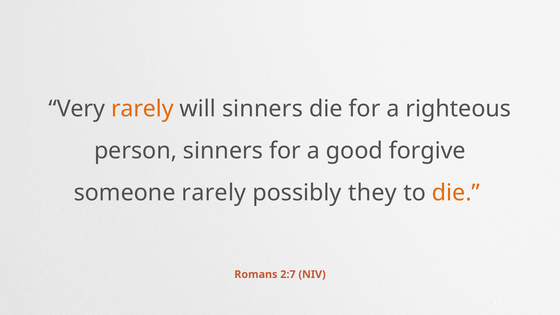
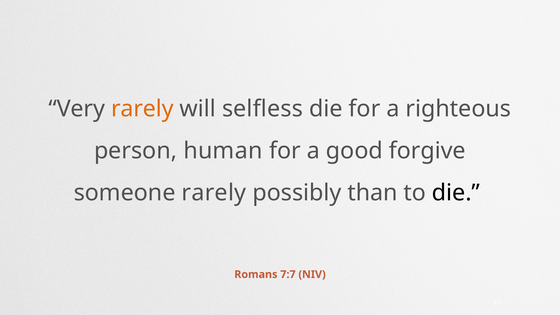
will sinners: sinners -> selfless (262, 109)
person sinners: sinners -> human (223, 151)
they: they -> than (373, 193)
die colour: orange -> black (456, 193)
2:7: 2:7 -> 7:7 (288, 274)
